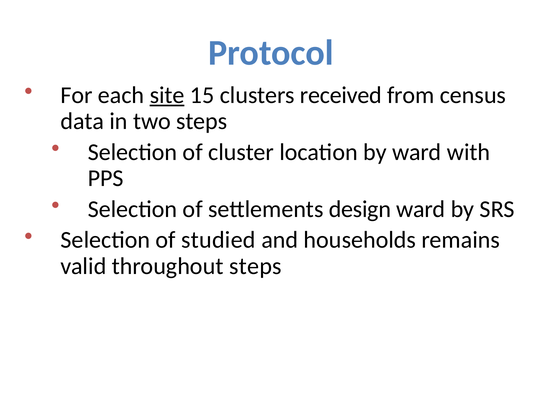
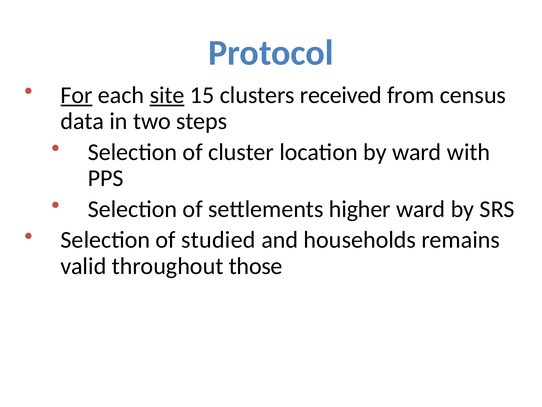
For underline: none -> present (77, 95)
design: design -> higher (360, 209)
throughout steps: steps -> those (256, 266)
